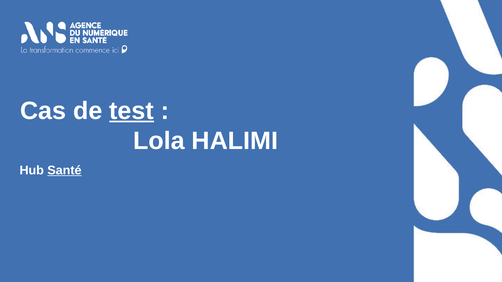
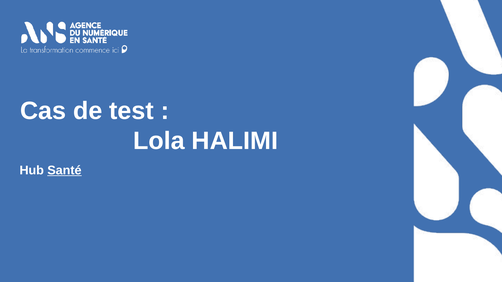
test underline: present -> none (132, 111)
